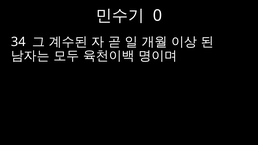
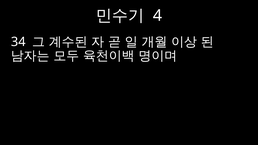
0: 0 -> 4 (158, 16)
